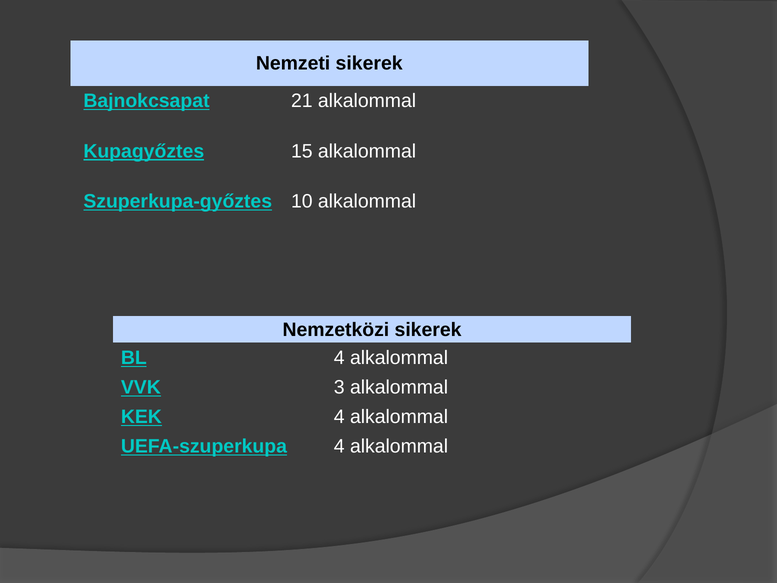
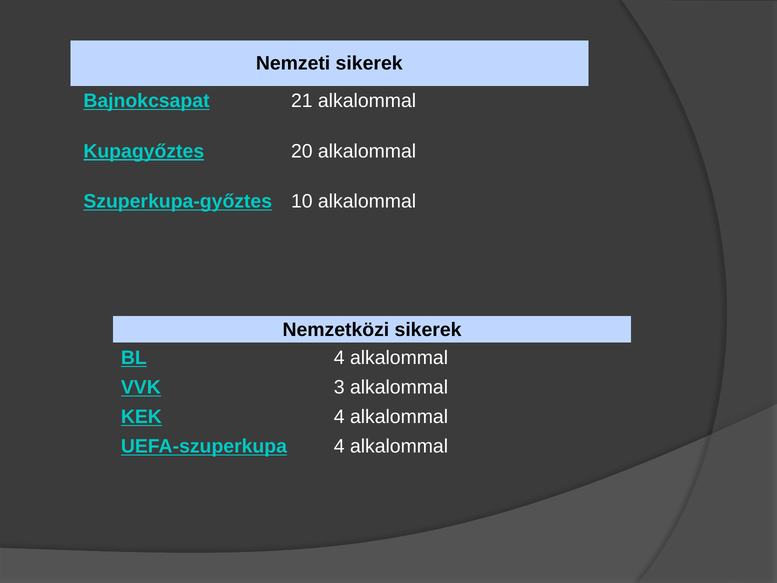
15: 15 -> 20 (302, 151)
